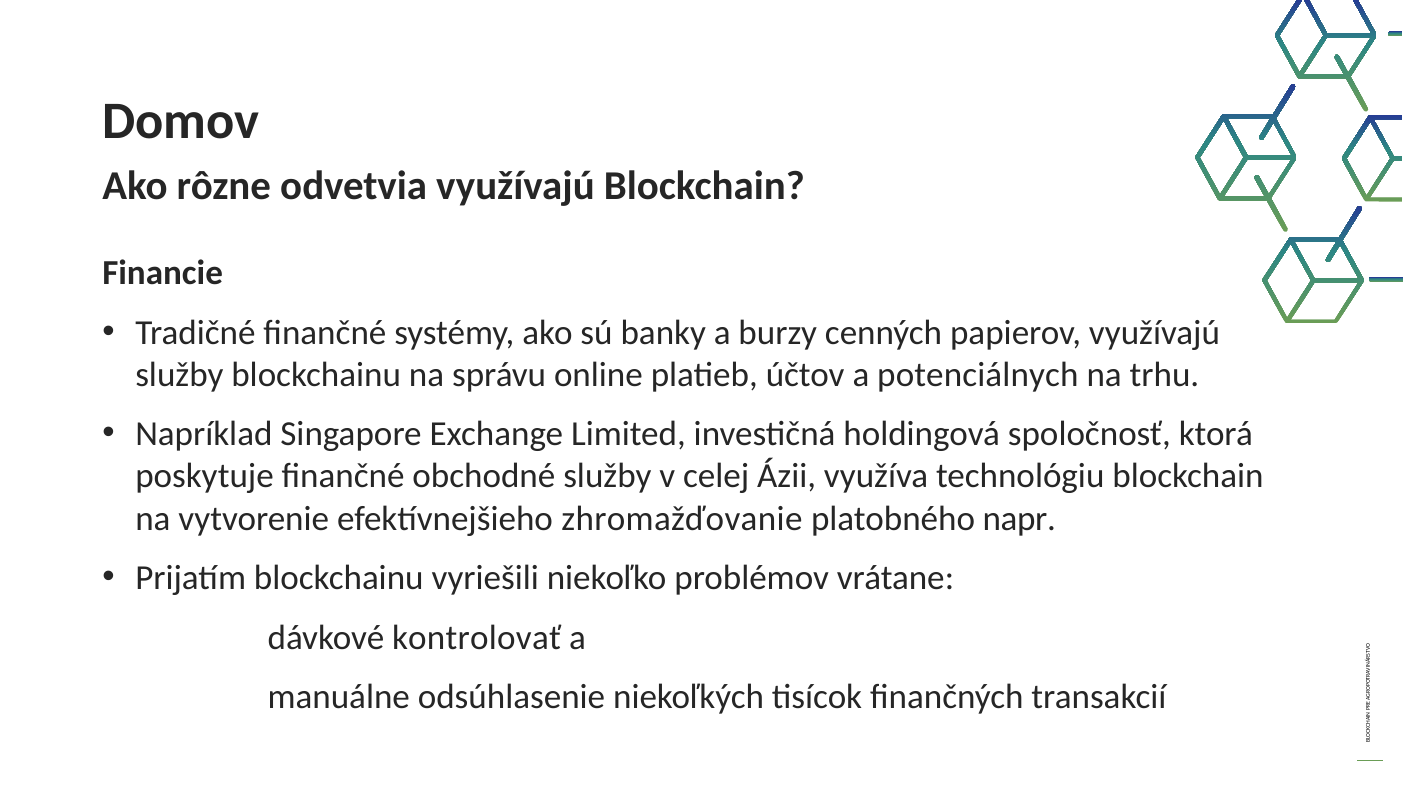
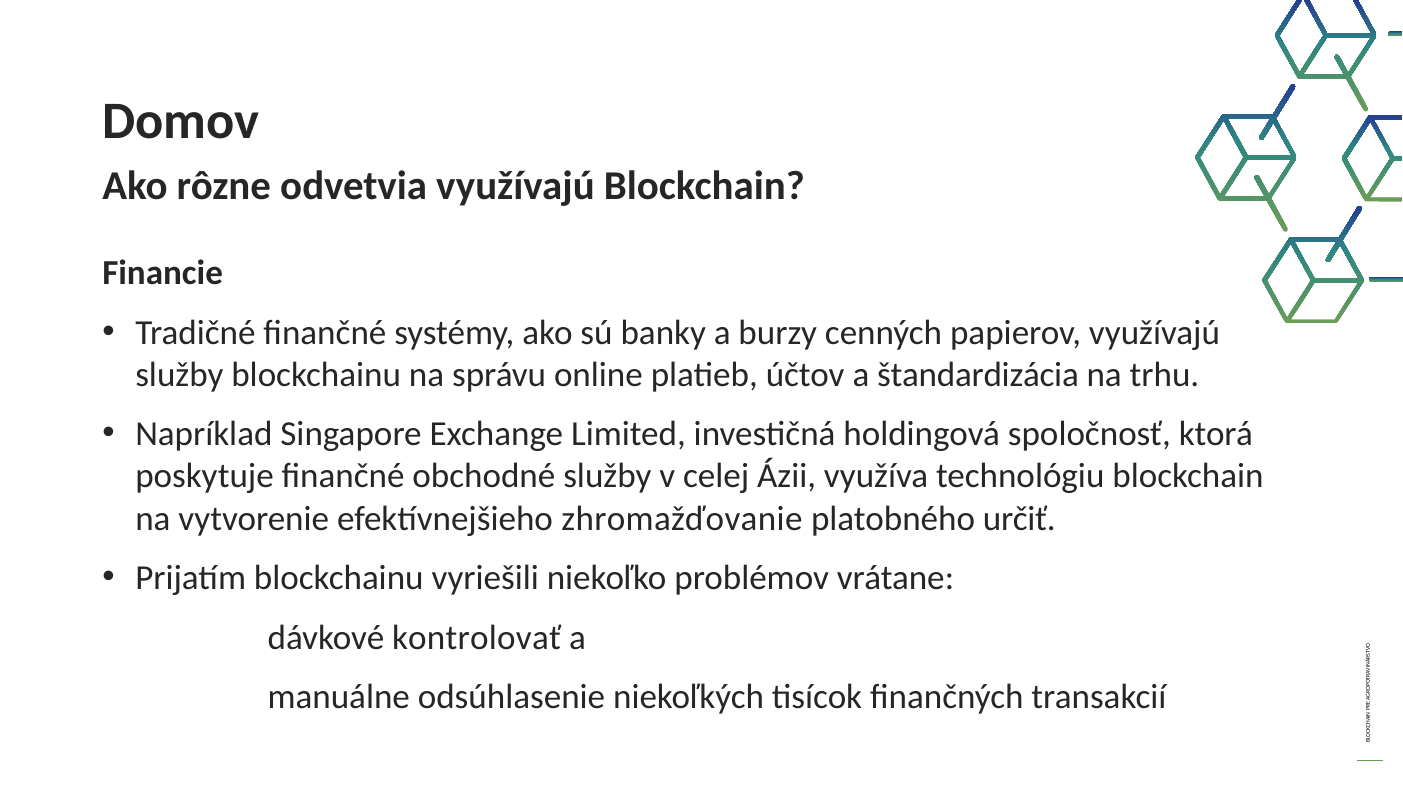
potenciálnych: potenciálnych -> štandardizácia (978, 375)
napr: napr -> určiť (1019, 519)
